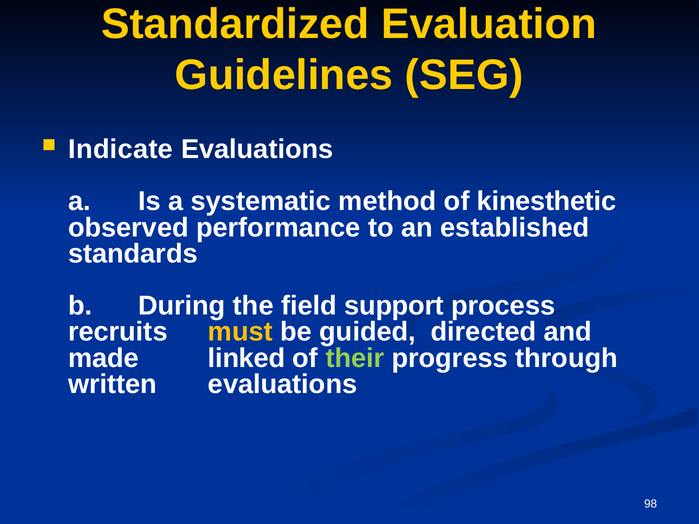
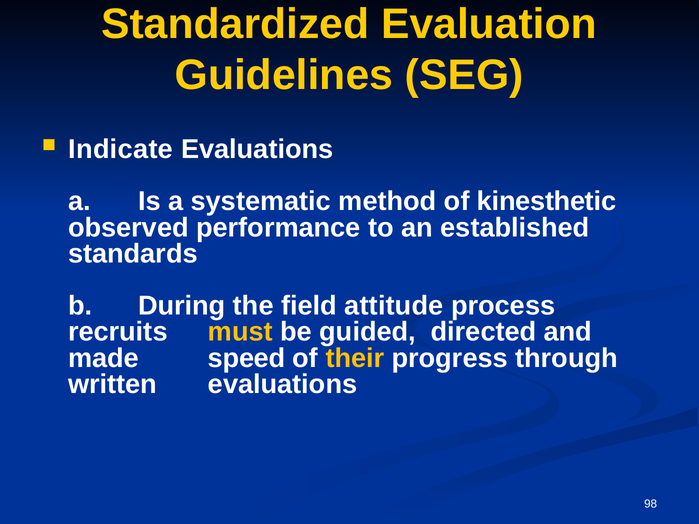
support: support -> attitude (394, 306)
linked: linked -> speed (247, 358)
their colour: light green -> yellow (355, 358)
